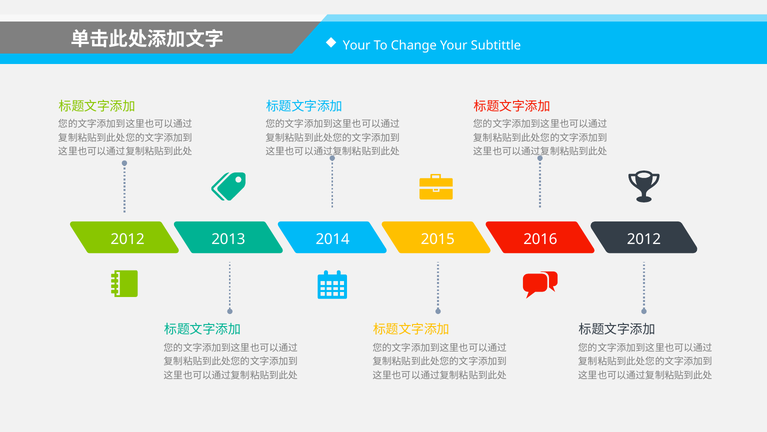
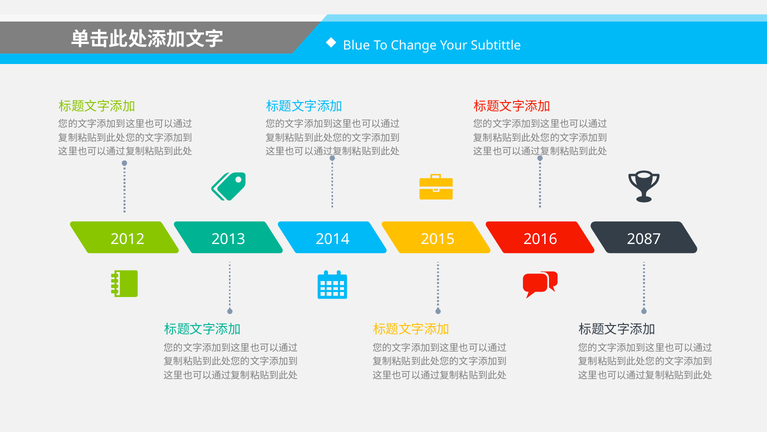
Your: Your -> Blue (356, 45)
2016 2012: 2012 -> 2087 (644, 239)
